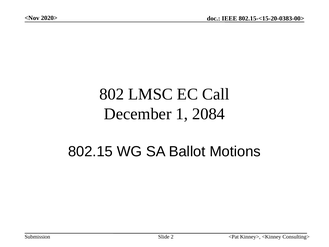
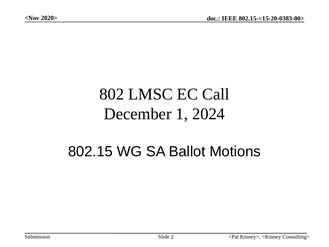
2084: 2084 -> 2024 (209, 114)
